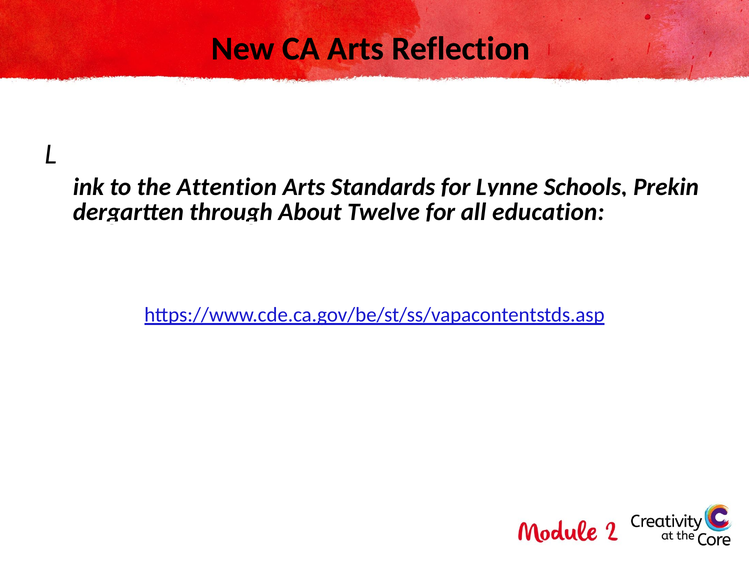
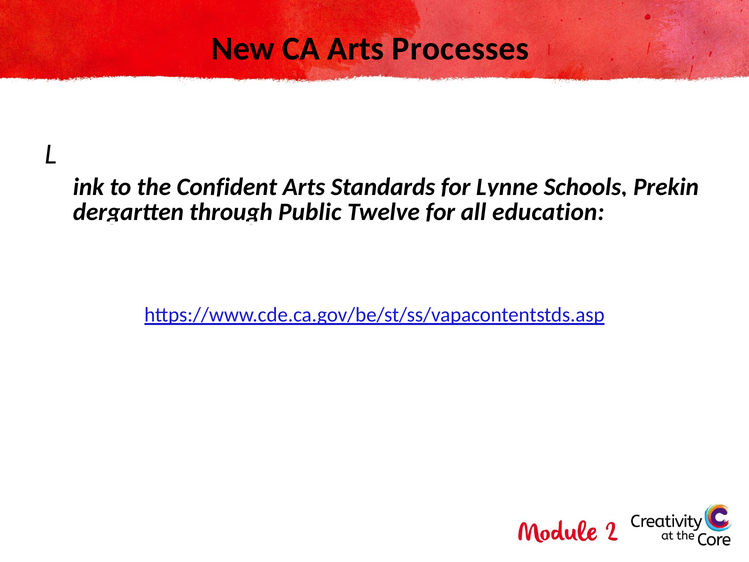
Reflection: Reflection -> Processes (461, 49)
Attention: Attention -> Confident (227, 187)
About: About -> Public (310, 212)
